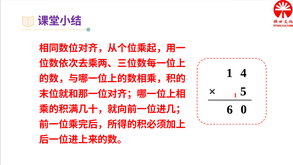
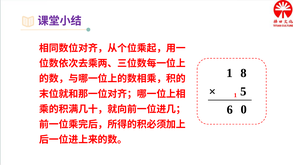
4: 4 -> 8 (243, 73)
